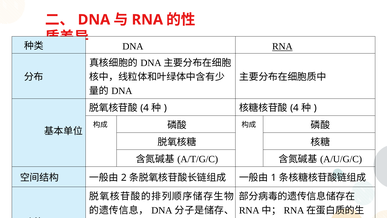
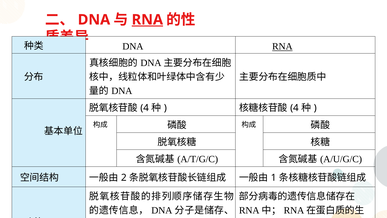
RNA underline: none -> present (147, 20)
